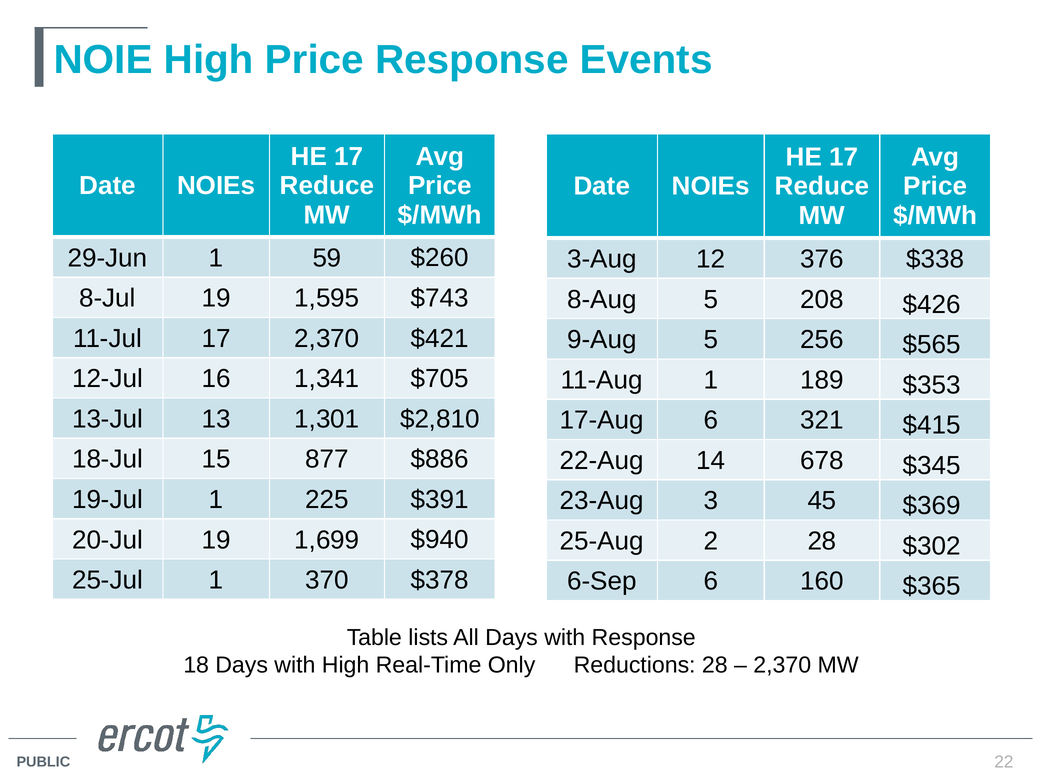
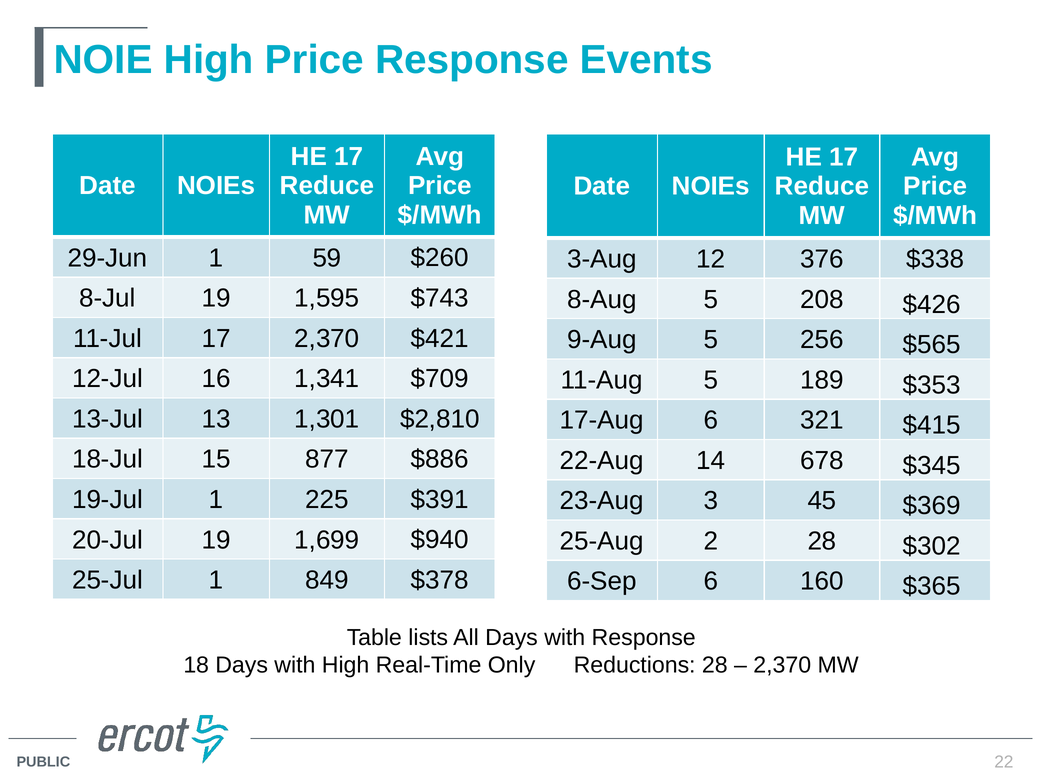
$705: $705 -> $709 (440, 379)
11-Aug 1: 1 -> 5 (711, 380)
370: 370 -> 849 (327, 580)
